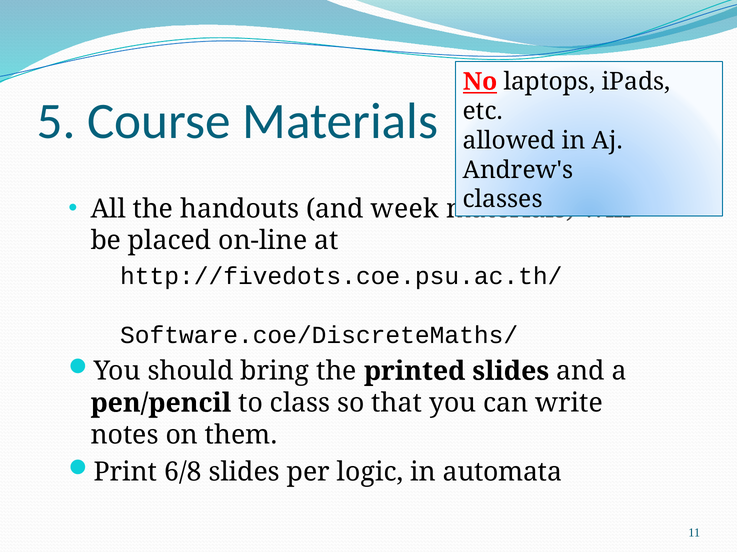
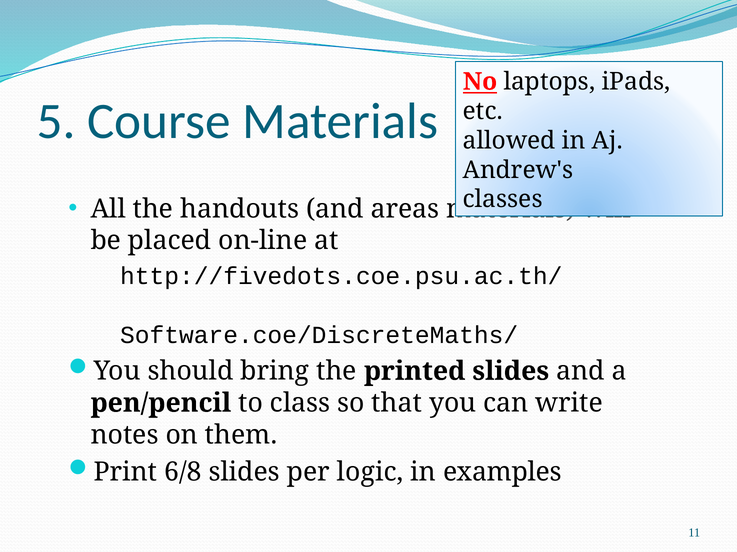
week: week -> areas (405, 209)
automata: automata -> examples (502, 473)
